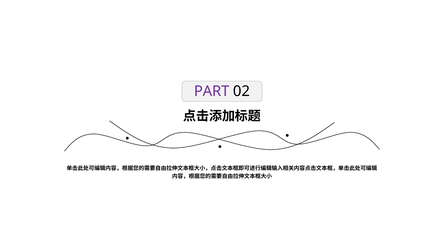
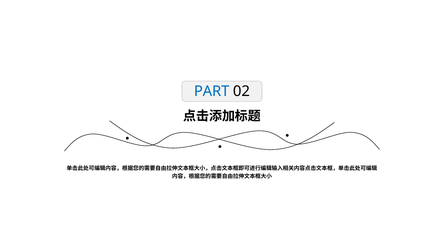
PART colour: purple -> blue (212, 91)
